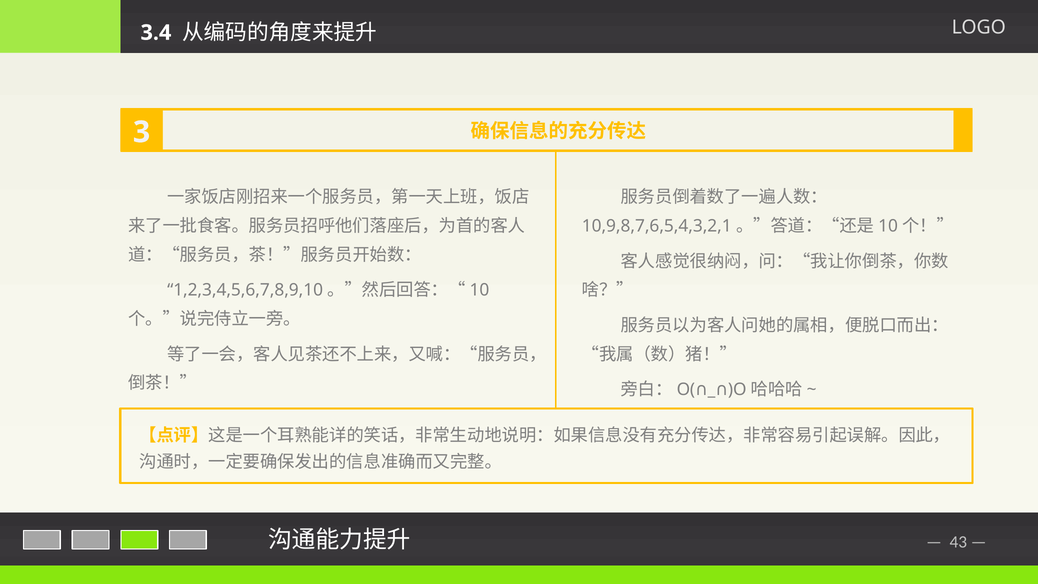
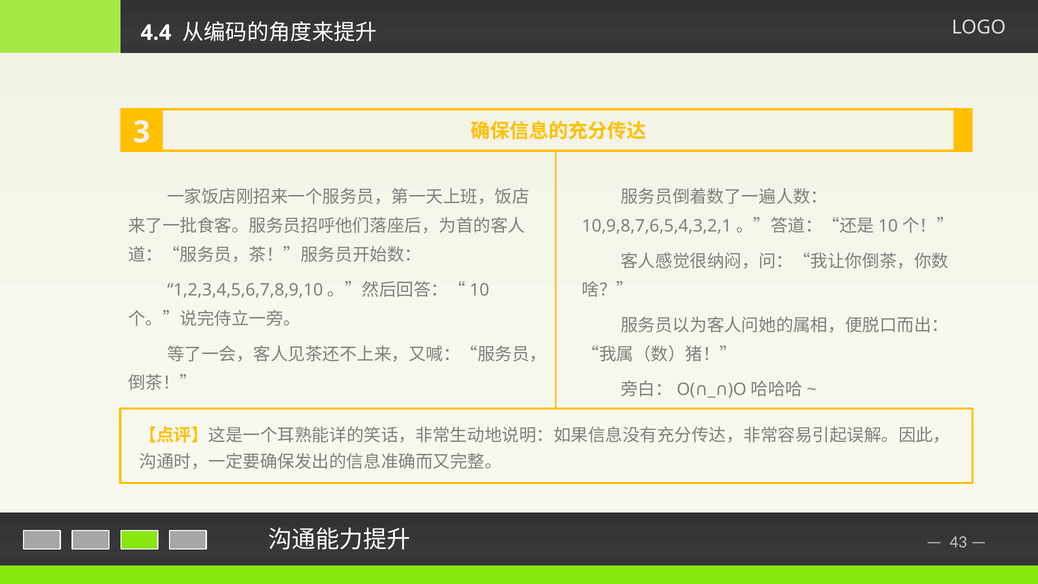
3.4: 3.4 -> 4.4 (156, 33)
